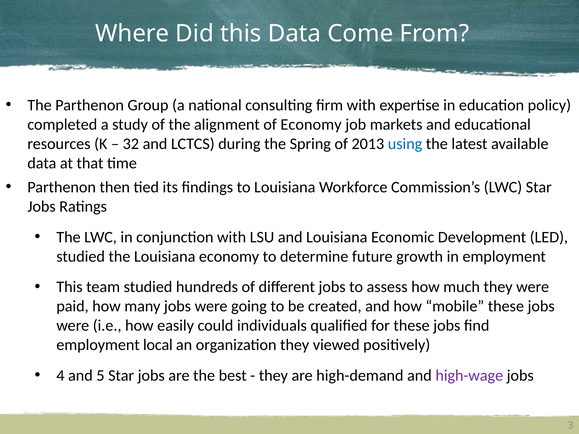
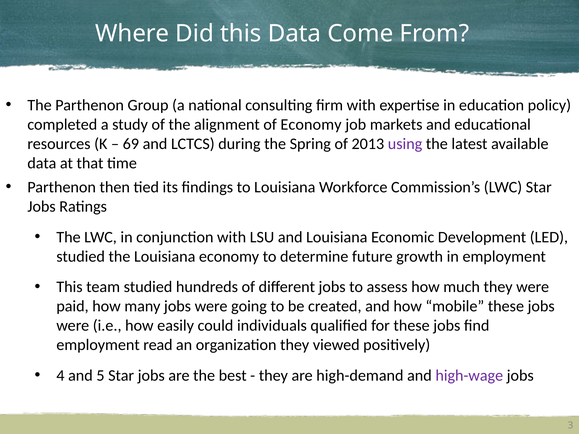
32: 32 -> 69 (131, 144)
using colour: blue -> purple (405, 144)
local: local -> read (158, 345)
